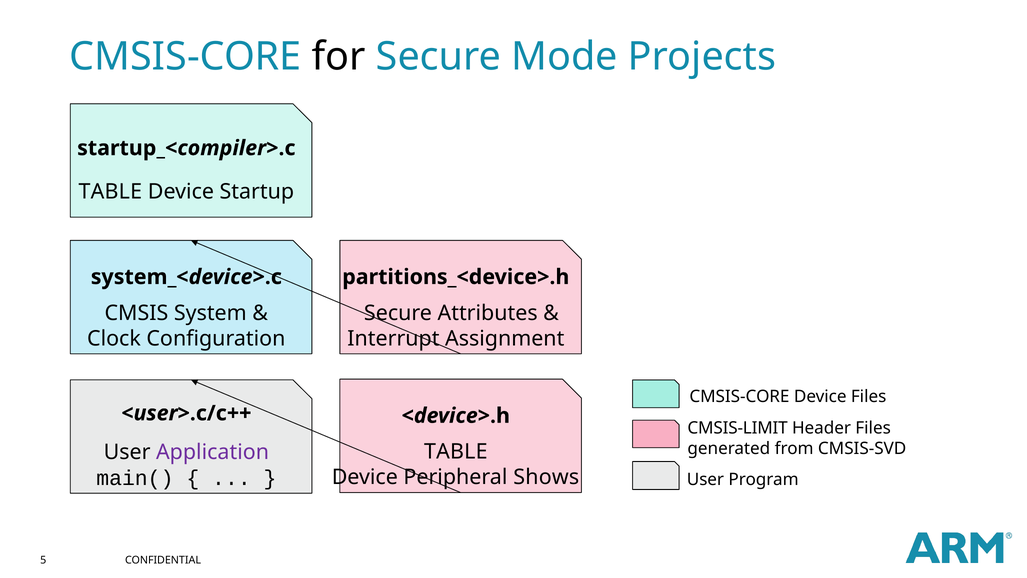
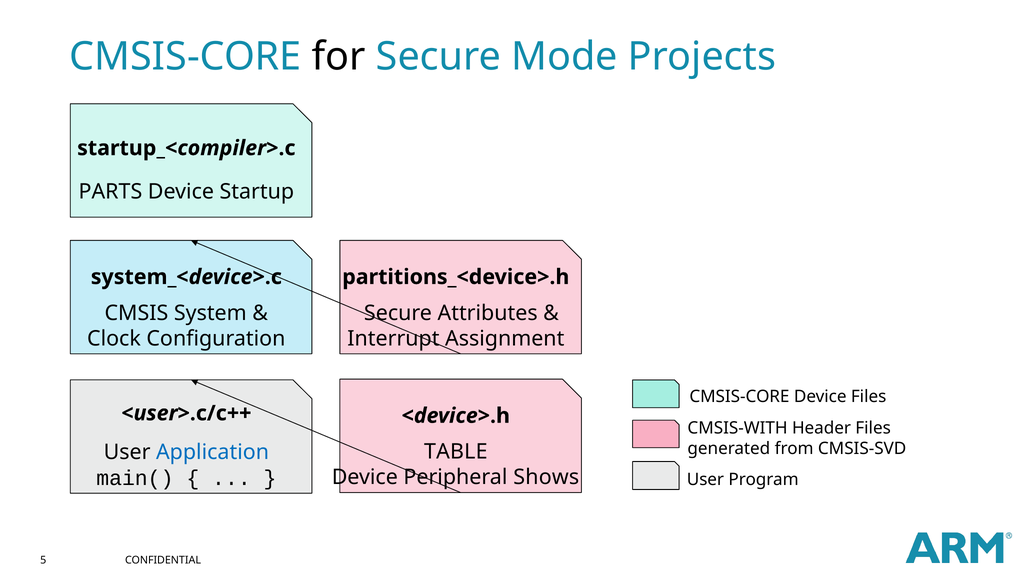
TABLE: TABLE -> PARTS (110, 192)
CMSIS-LIMIT: CMSIS-LIMIT -> CMSIS-WITH (738, 428)
Application colour: purple -> blue (213, 452)
